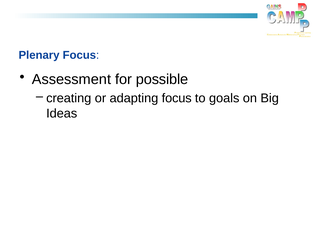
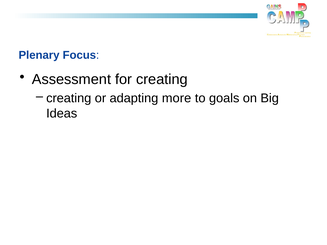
for possible: possible -> creating (162, 80)
adapting focus: focus -> more (177, 98)
